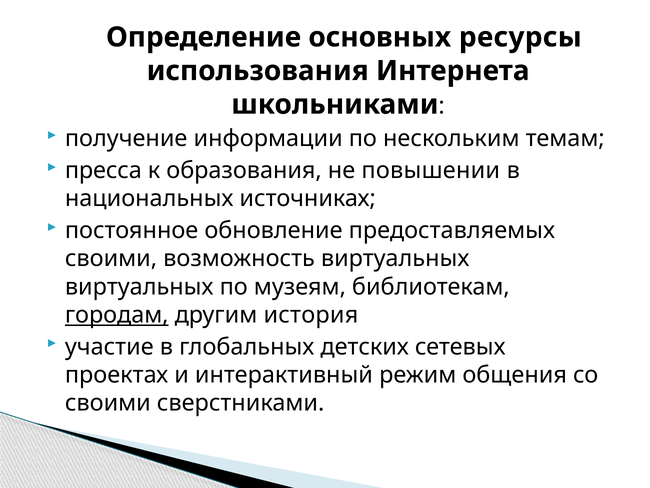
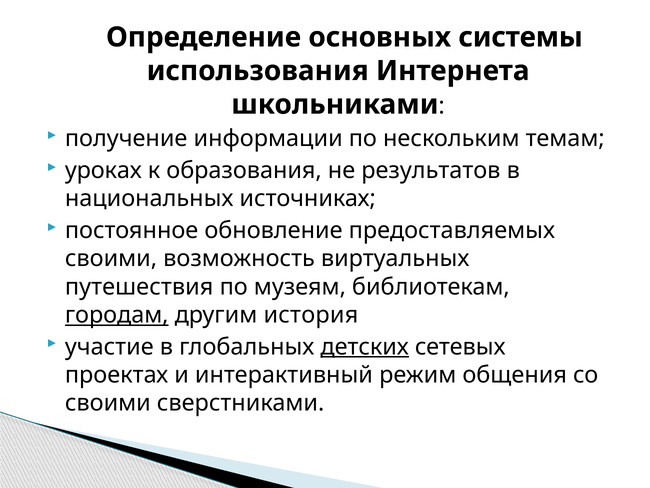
ресурсы: ресурсы -> системы (521, 37)
пресса: пресса -> уроках (103, 170)
повышении: повышении -> результатов (431, 170)
виртуальных: виртуальных -> путешествия (139, 287)
детских underline: none -> present (365, 346)
